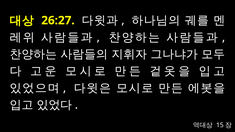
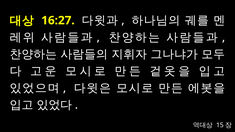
26:27: 26:27 -> 16:27 (58, 20)
